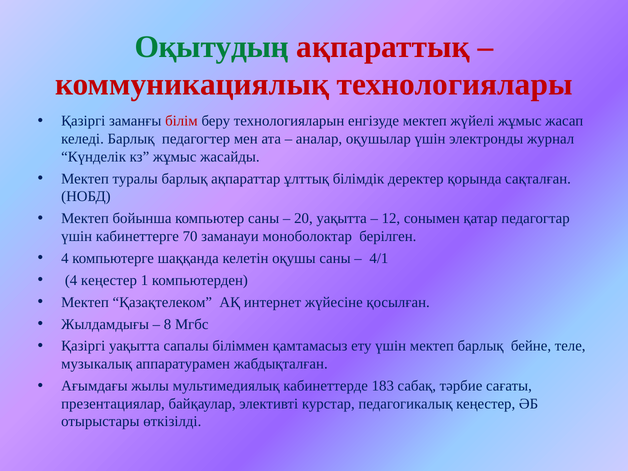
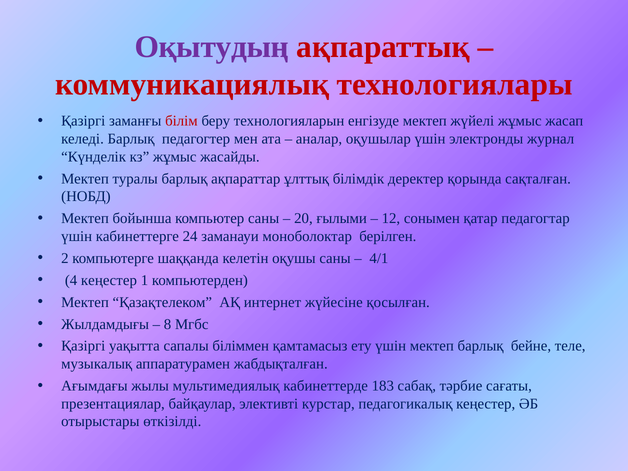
Оқытудың colour: green -> purple (212, 47)
20 уақытта: уақытта -> ғылыми (342, 218)
70: 70 -> 24 (190, 236)
4: 4 -> 2 (65, 258)
